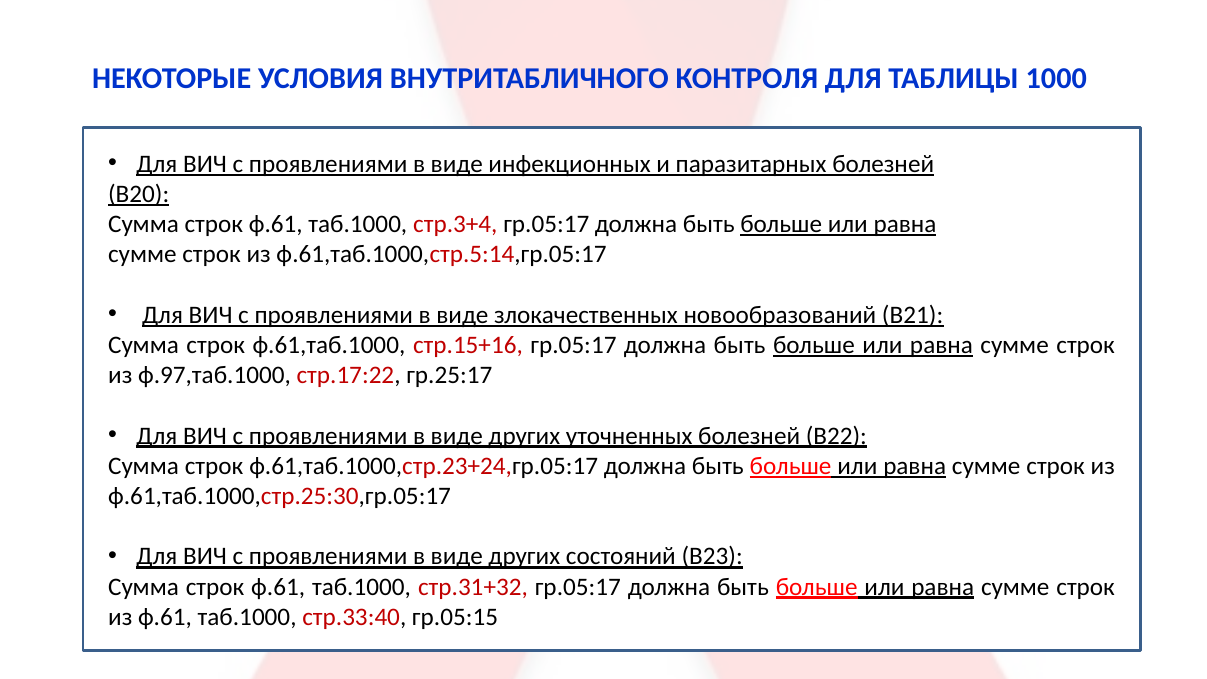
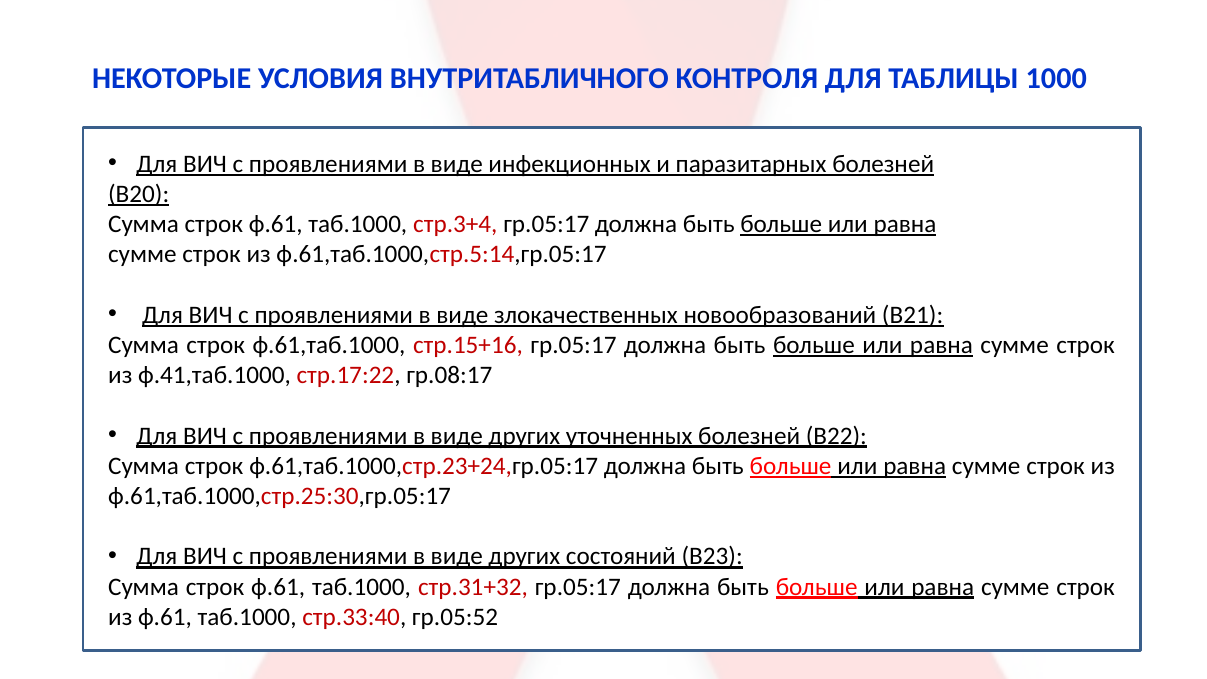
ф.97,таб.1000: ф.97,таб.1000 -> ф.41,таб.1000 (214, 375)
гр.25:17: гр.25:17 -> гр.08:17 (449, 375)
гр.05:15: гр.05:15 -> гр.05:52 (455, 617)
